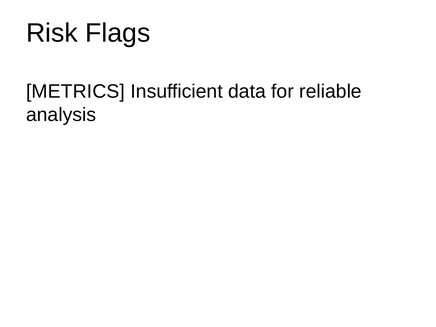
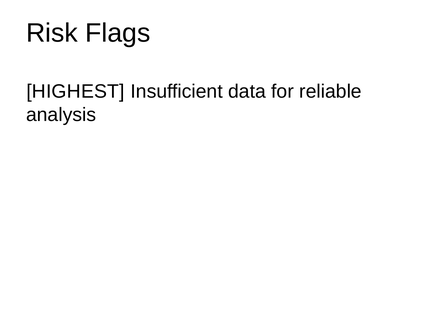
METRICS: METRICS -> HIGHEST (75, 91)
